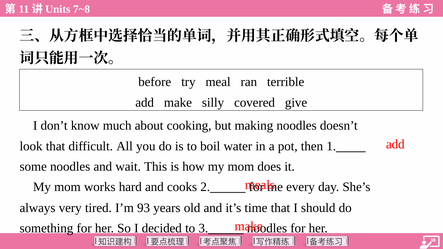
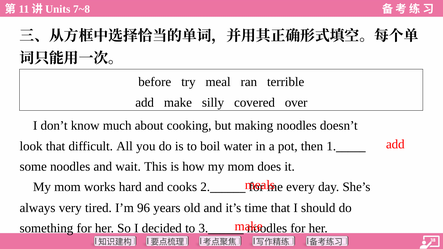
give: give -> over (296, 103)
93: 93 -> 96 (144, 208)
